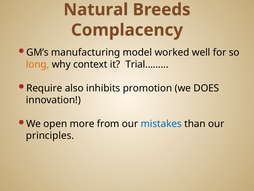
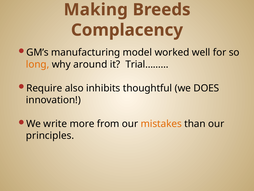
Natural: Natural -> Making (96, 10)
context: context -> around (90, 64)
promotion: promotion -> thoughtful (148, 88)
open: open -> write (55, 123)
mistakes colour: blue -> orange (161, 123)
